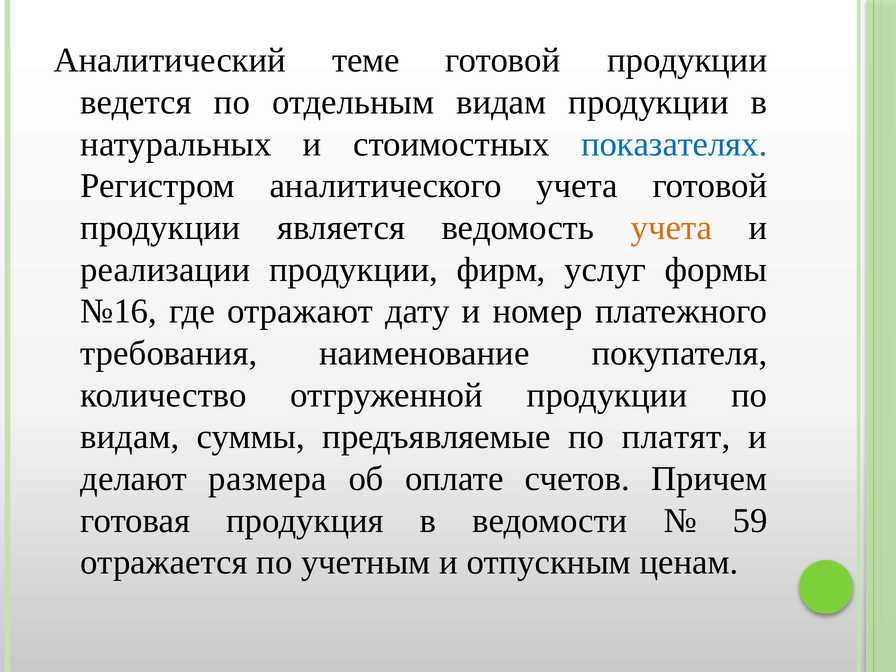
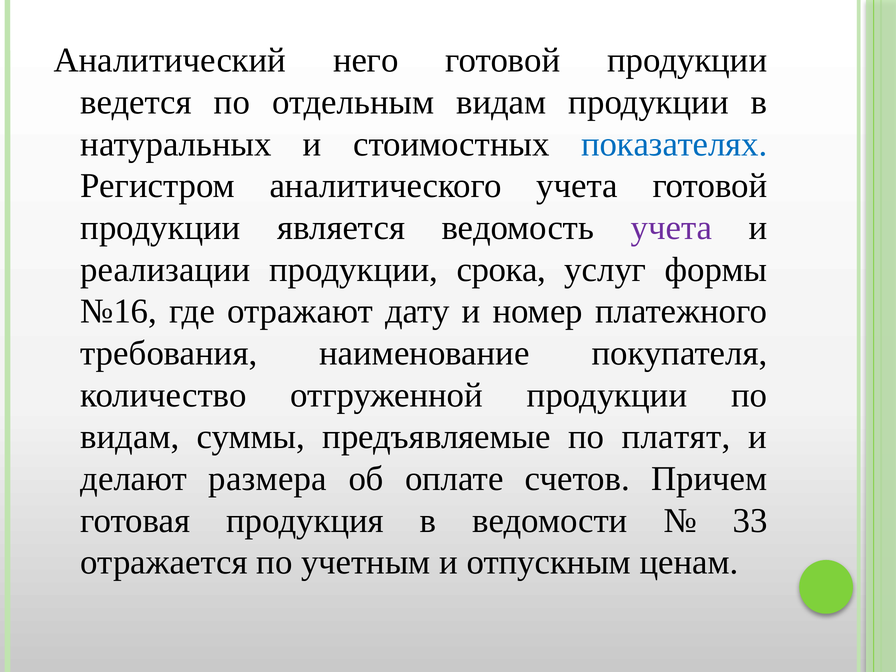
теме: теме -> него (366, 60)
учета colour: orange -> purple (671, 228)
фирм: фирм -> срока (501, 270)
59: 59 -> 33 (750, 521)
